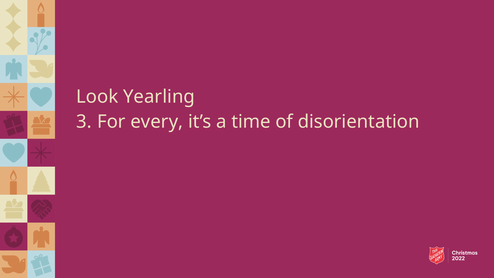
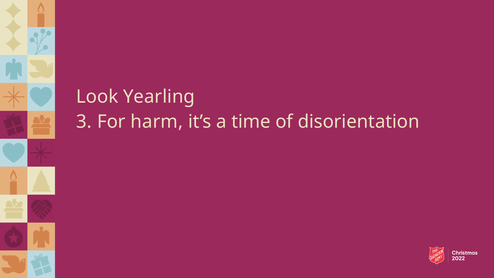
every: every -> harm (157, 122)
